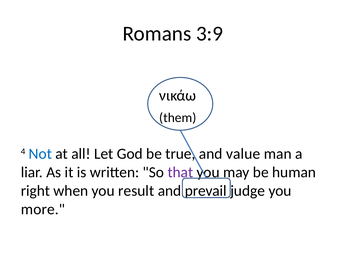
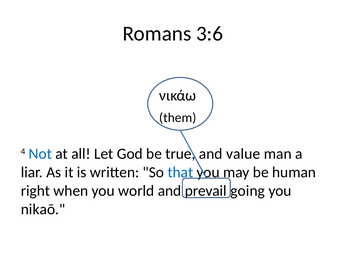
3:9: 3:9 -> 3:6 (210, 33)
that colour: purple -> blue (180, 172)
result: result -> world (136, 190)
judge: judge -> going (248, 190)
more: more -> nikaō (43, 209)
